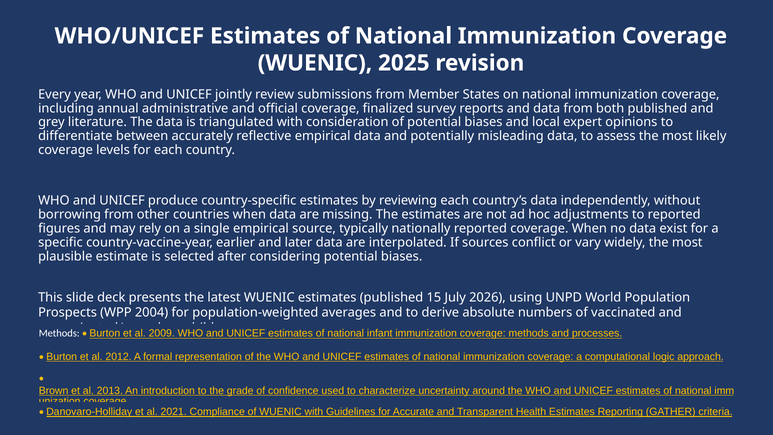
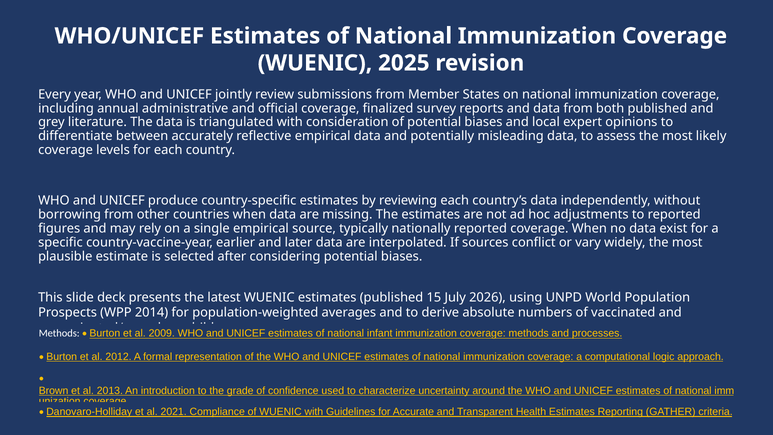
2004: 2004 -> 2014 (152, 313)
